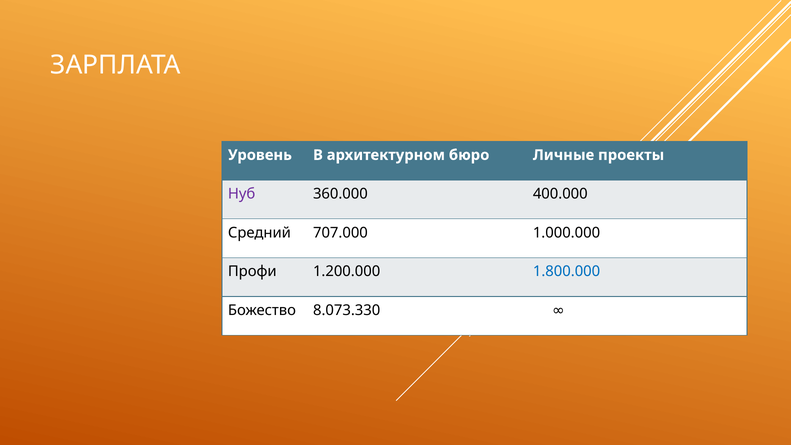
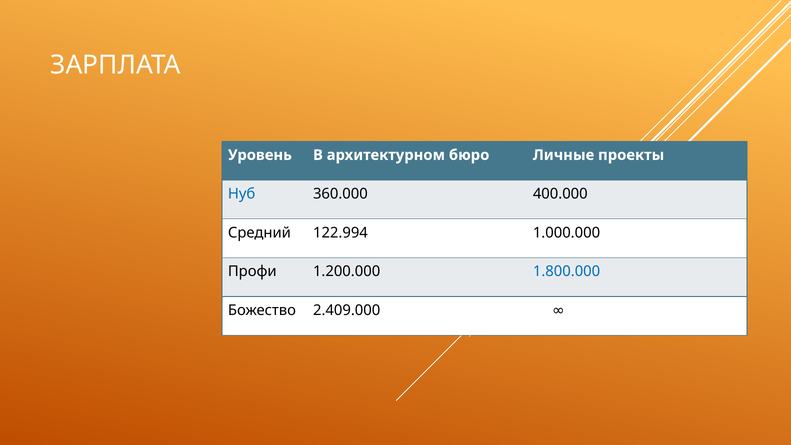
Нуб colour: purple -> blue (242, 194)
707.000: 707.000 -> 122.994 (340, 233)
8.073.330: 8.073.330 -> 2.409.000 (347, 310)
